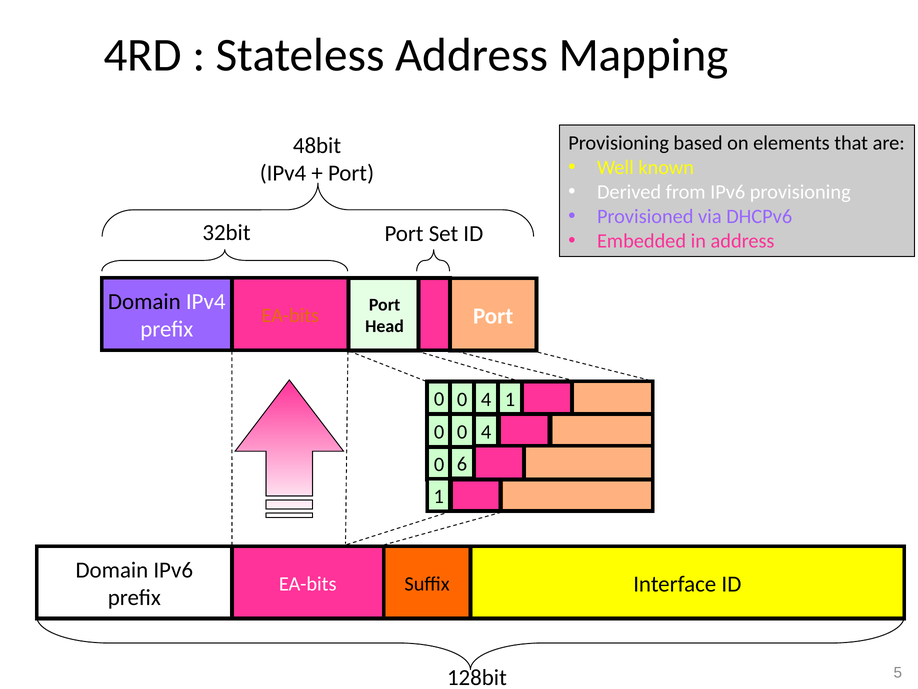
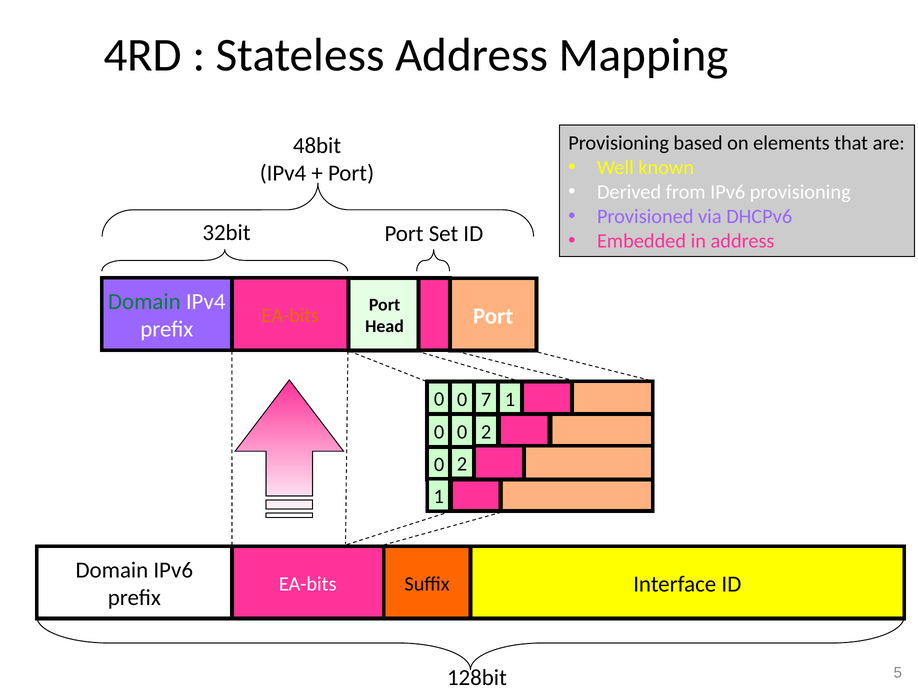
Domain colour: black -> green (144, 302)
4: 4 -> 7 (486, 399)
4: 4 -> 2 (486, 432)
6: 6 -> 2 (462, 464)
